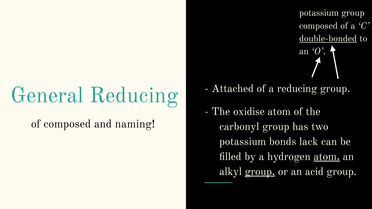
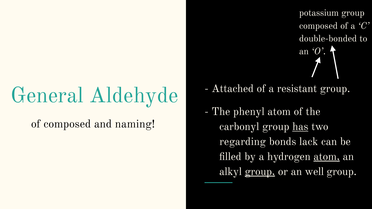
double-bonded underline: present -> none (328, 39)
a reducing: reducing -> resistant (297, 89)
General Reducing: Reducing -> Aldehyde (134, 95)
oxidise: oxidise -> phenyl (249, 112)
has underline: none -> present (300, 127)
potassium: potassium -> regarding (243, 142)
acid: acid -> well (314, 172)
